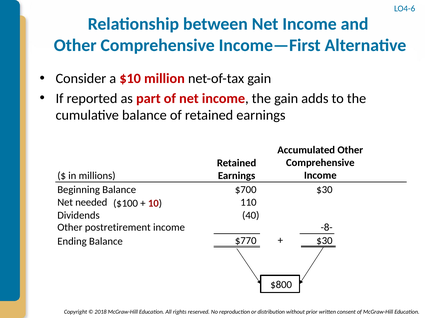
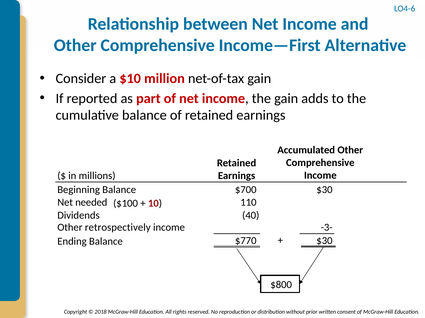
postretirement: postretirement -> retrospectively (118, 228)
-8-: -8- -> -3- (327, 228)
